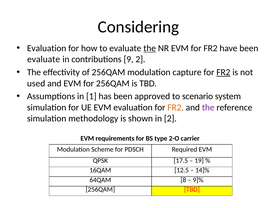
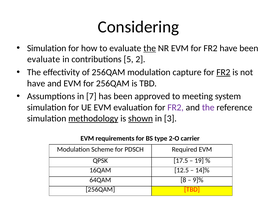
Evaluation: Evaluation -> Simulation (47, 48)
9: 9 -> 5 (129, 59)
used: used -> have (36, 83)
1: 1 -> 7 (91, 96)
scenario: scenario -> meeting (198, 96)
FR2 colour: orange -> purple (176, 107)
methodology underline: none -> present (93, 118)
shown underline: none -> present (141, 118)
in 2: 2 -> 3 (170, 118)
